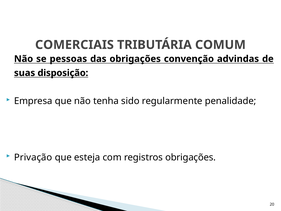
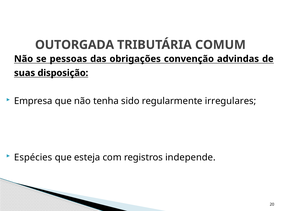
COMERCIAIS: COMERCIAIS -> OUTORGADA (75, 45)
penalidade: penalidade -> irregulares (231, 101)
Privação: Privação -> Espécies (33, 157)
registros obrigações: obrigações -> independe (190, 157)
